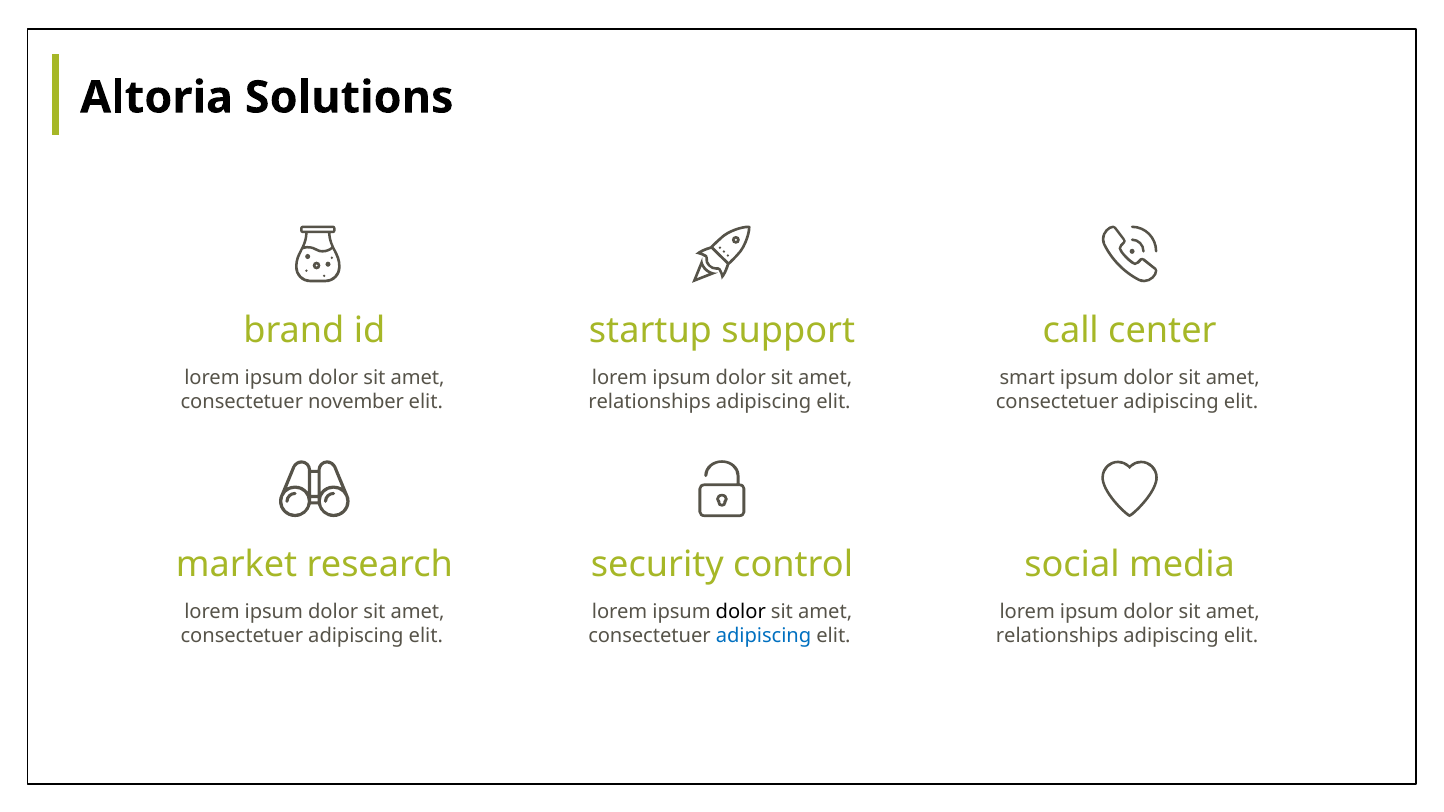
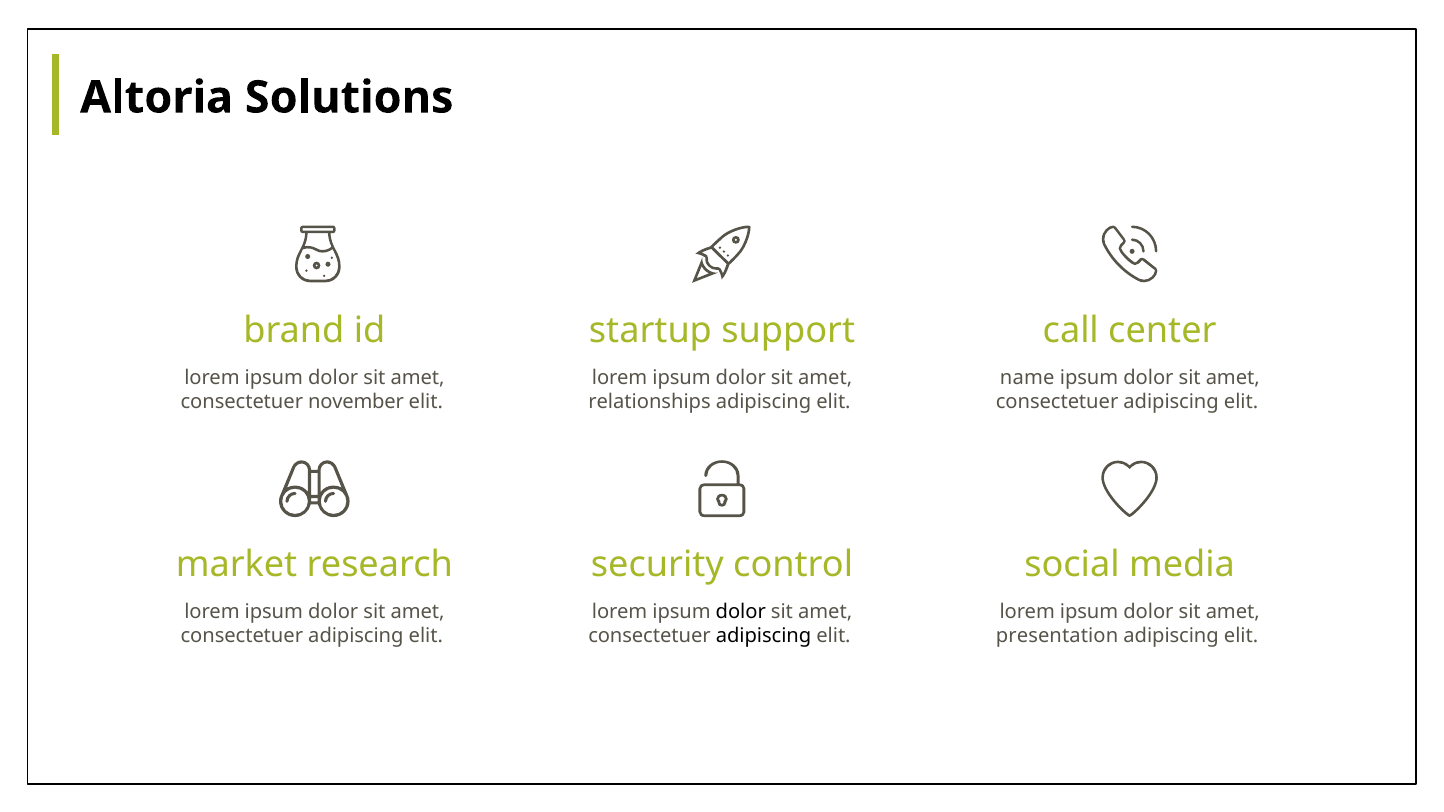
smart: smart -> name (1027, 378)
adipiscing colour: blue -> black (764, 637)
relationships: relationships -> presentation (1057, 637)
